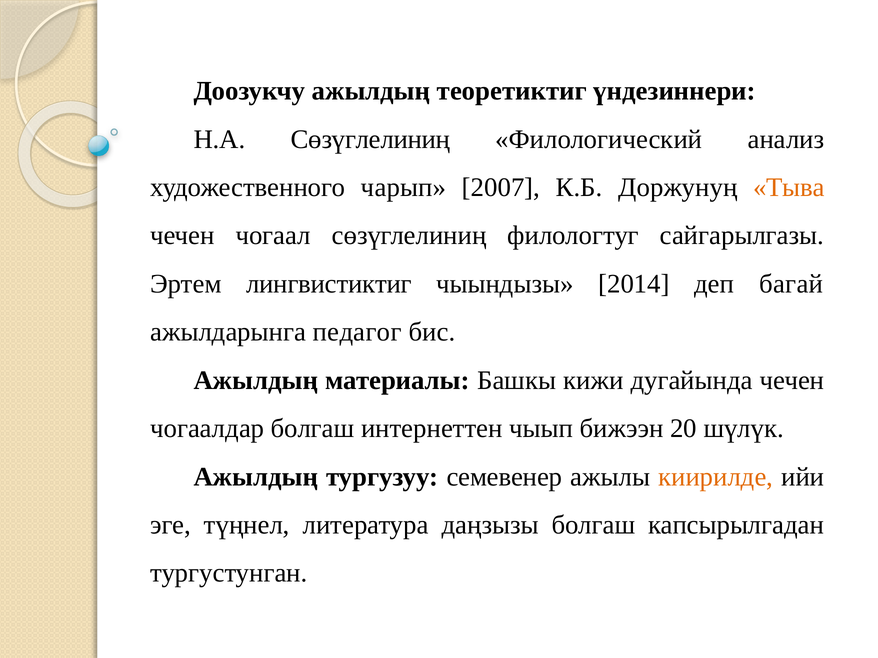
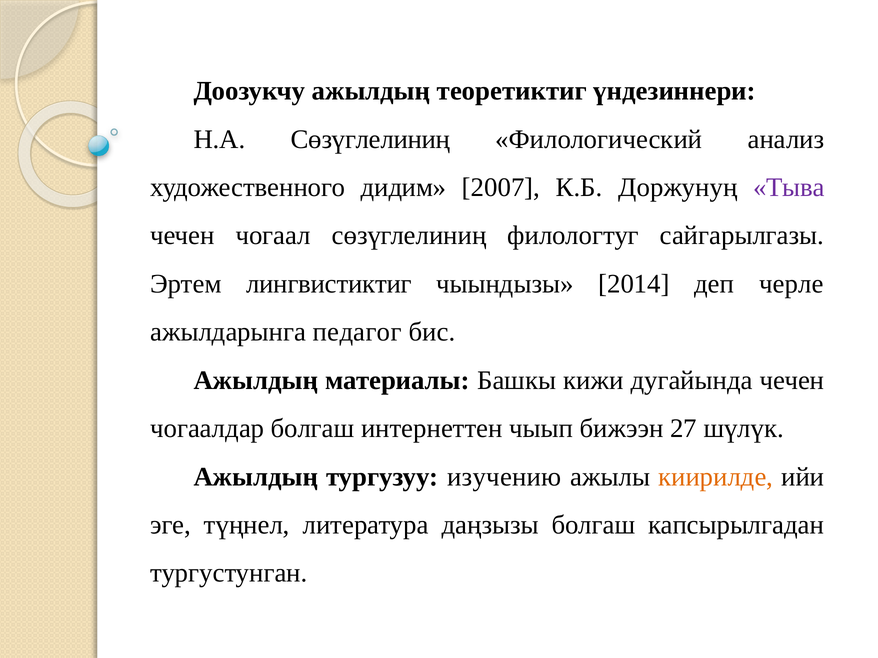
чарып: чарып -> дидим (404, 188)
Тыва colour: orange -> purple (789, 188)
багай: багай -> черле (791, 284)
20: 20 -> 27 (683, 429)
семевенер: семевенер -> изучению (504, 477)
